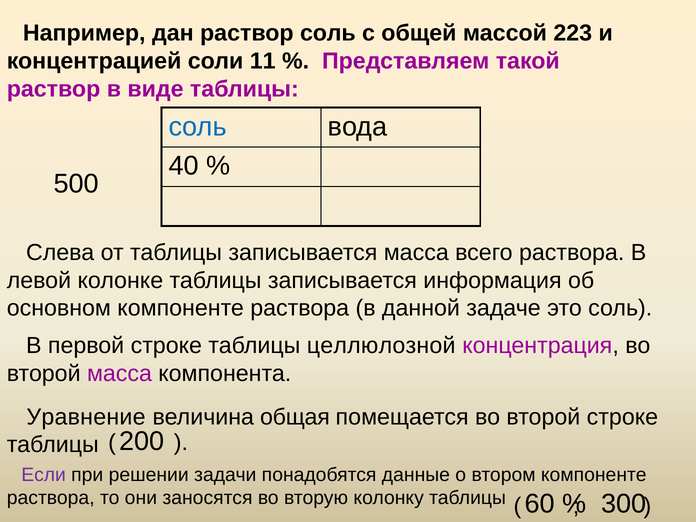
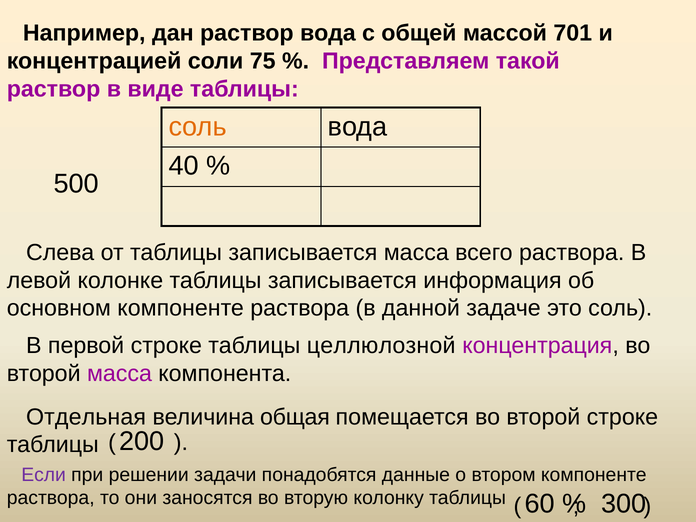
раствор соль: соль -> вода (328, 33)
223: 223 -> 701 (573, 33)
11: 11 -> 75 (263, 61)
соль colour: blue -> orange (198, 127)
Уравнение: Уравнение -> Отдельная (86, 417)
